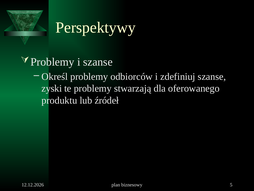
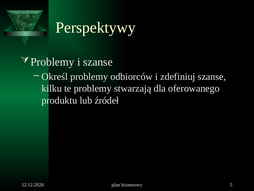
zyski: zyski -> kilku (52, 88)
